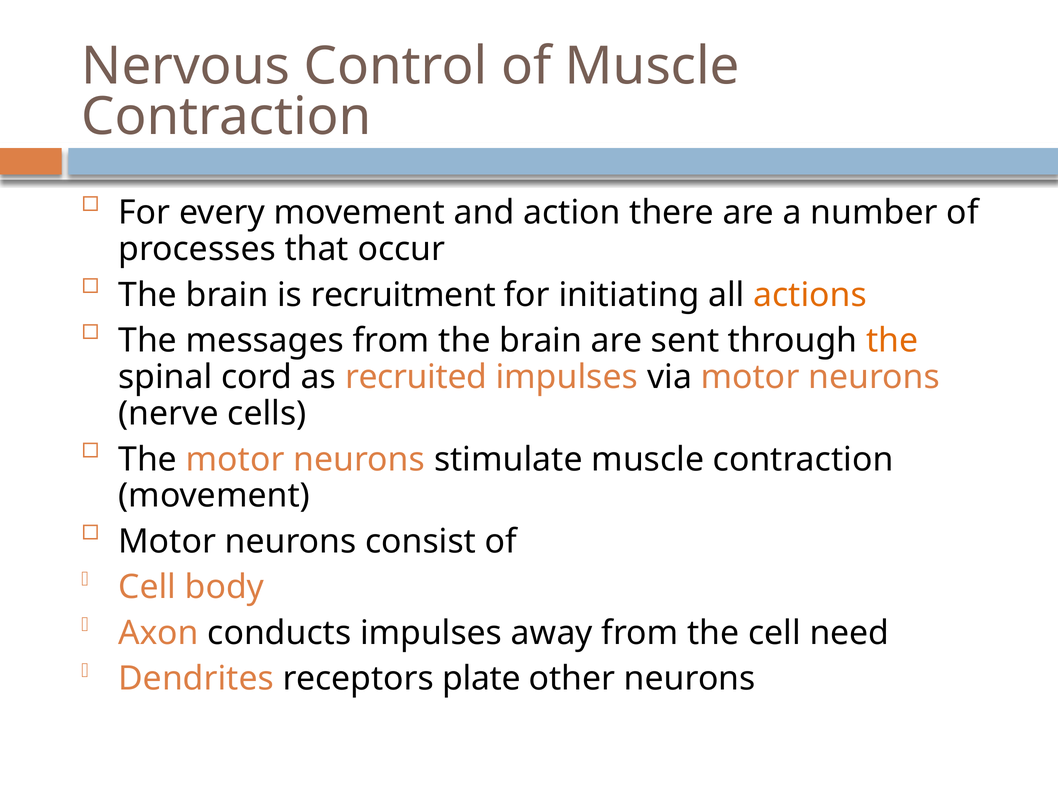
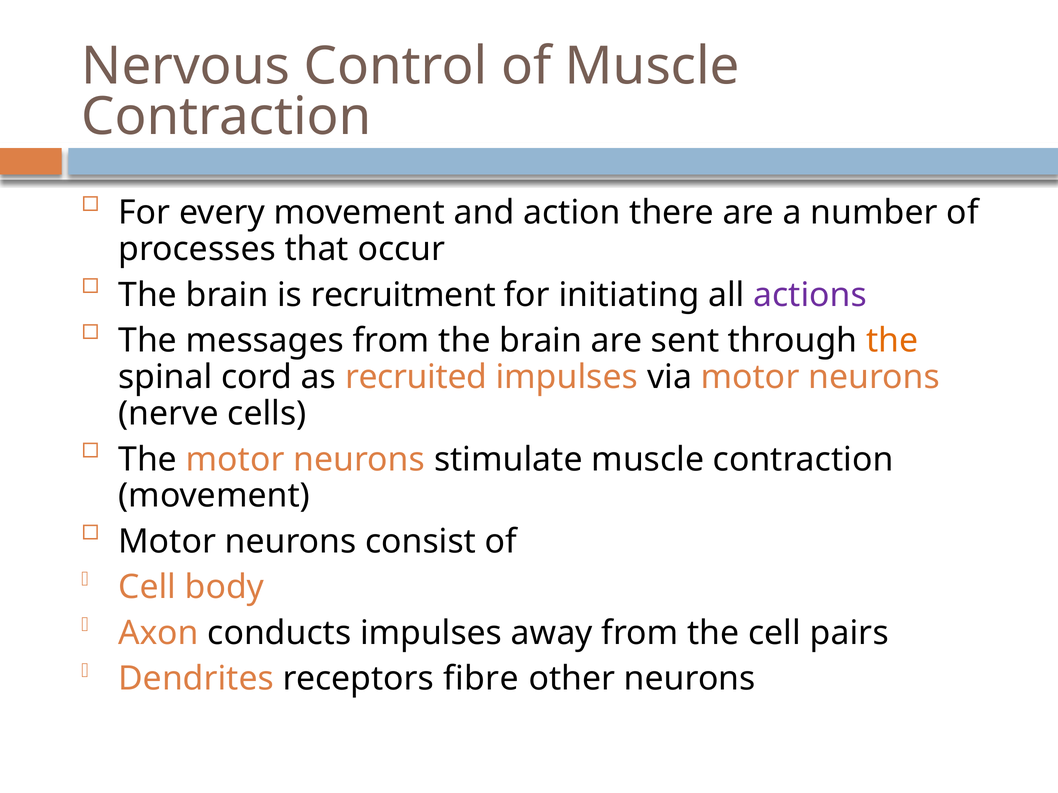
actions colour: orange -> purple (810, 295)
need: need -> pairs (849, 633)
plate: plate -> fibre (481, 679)
